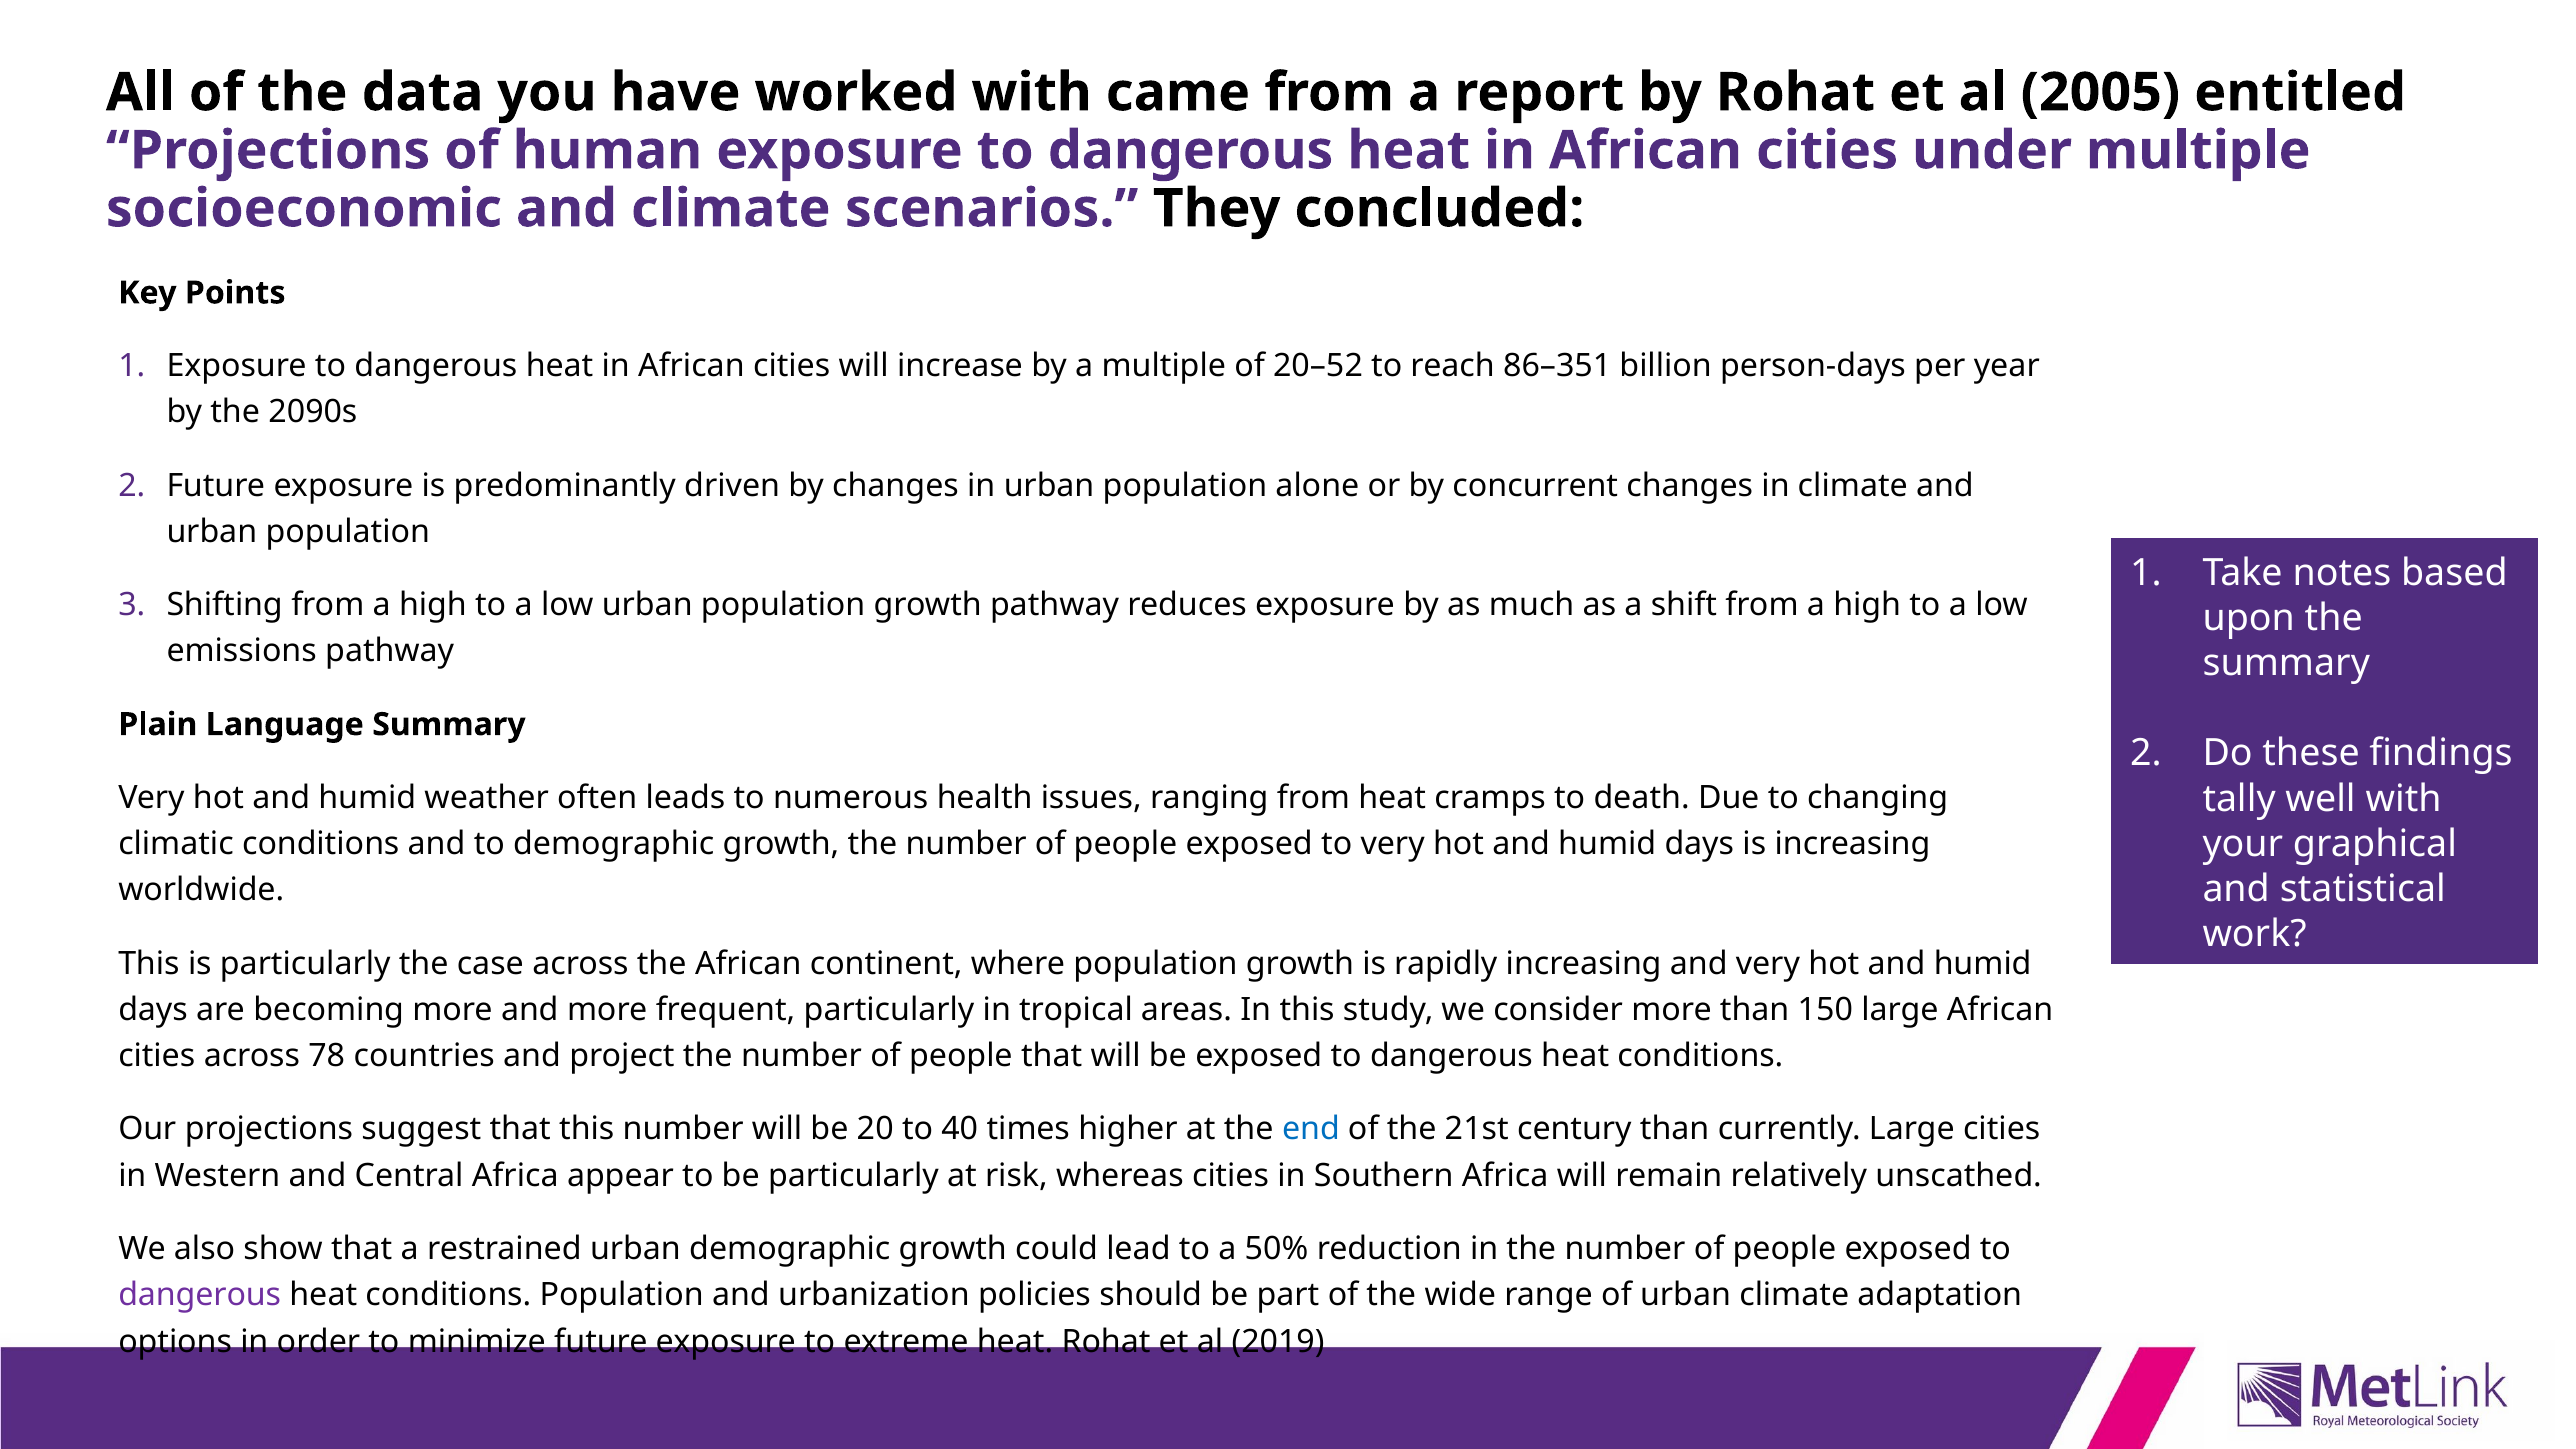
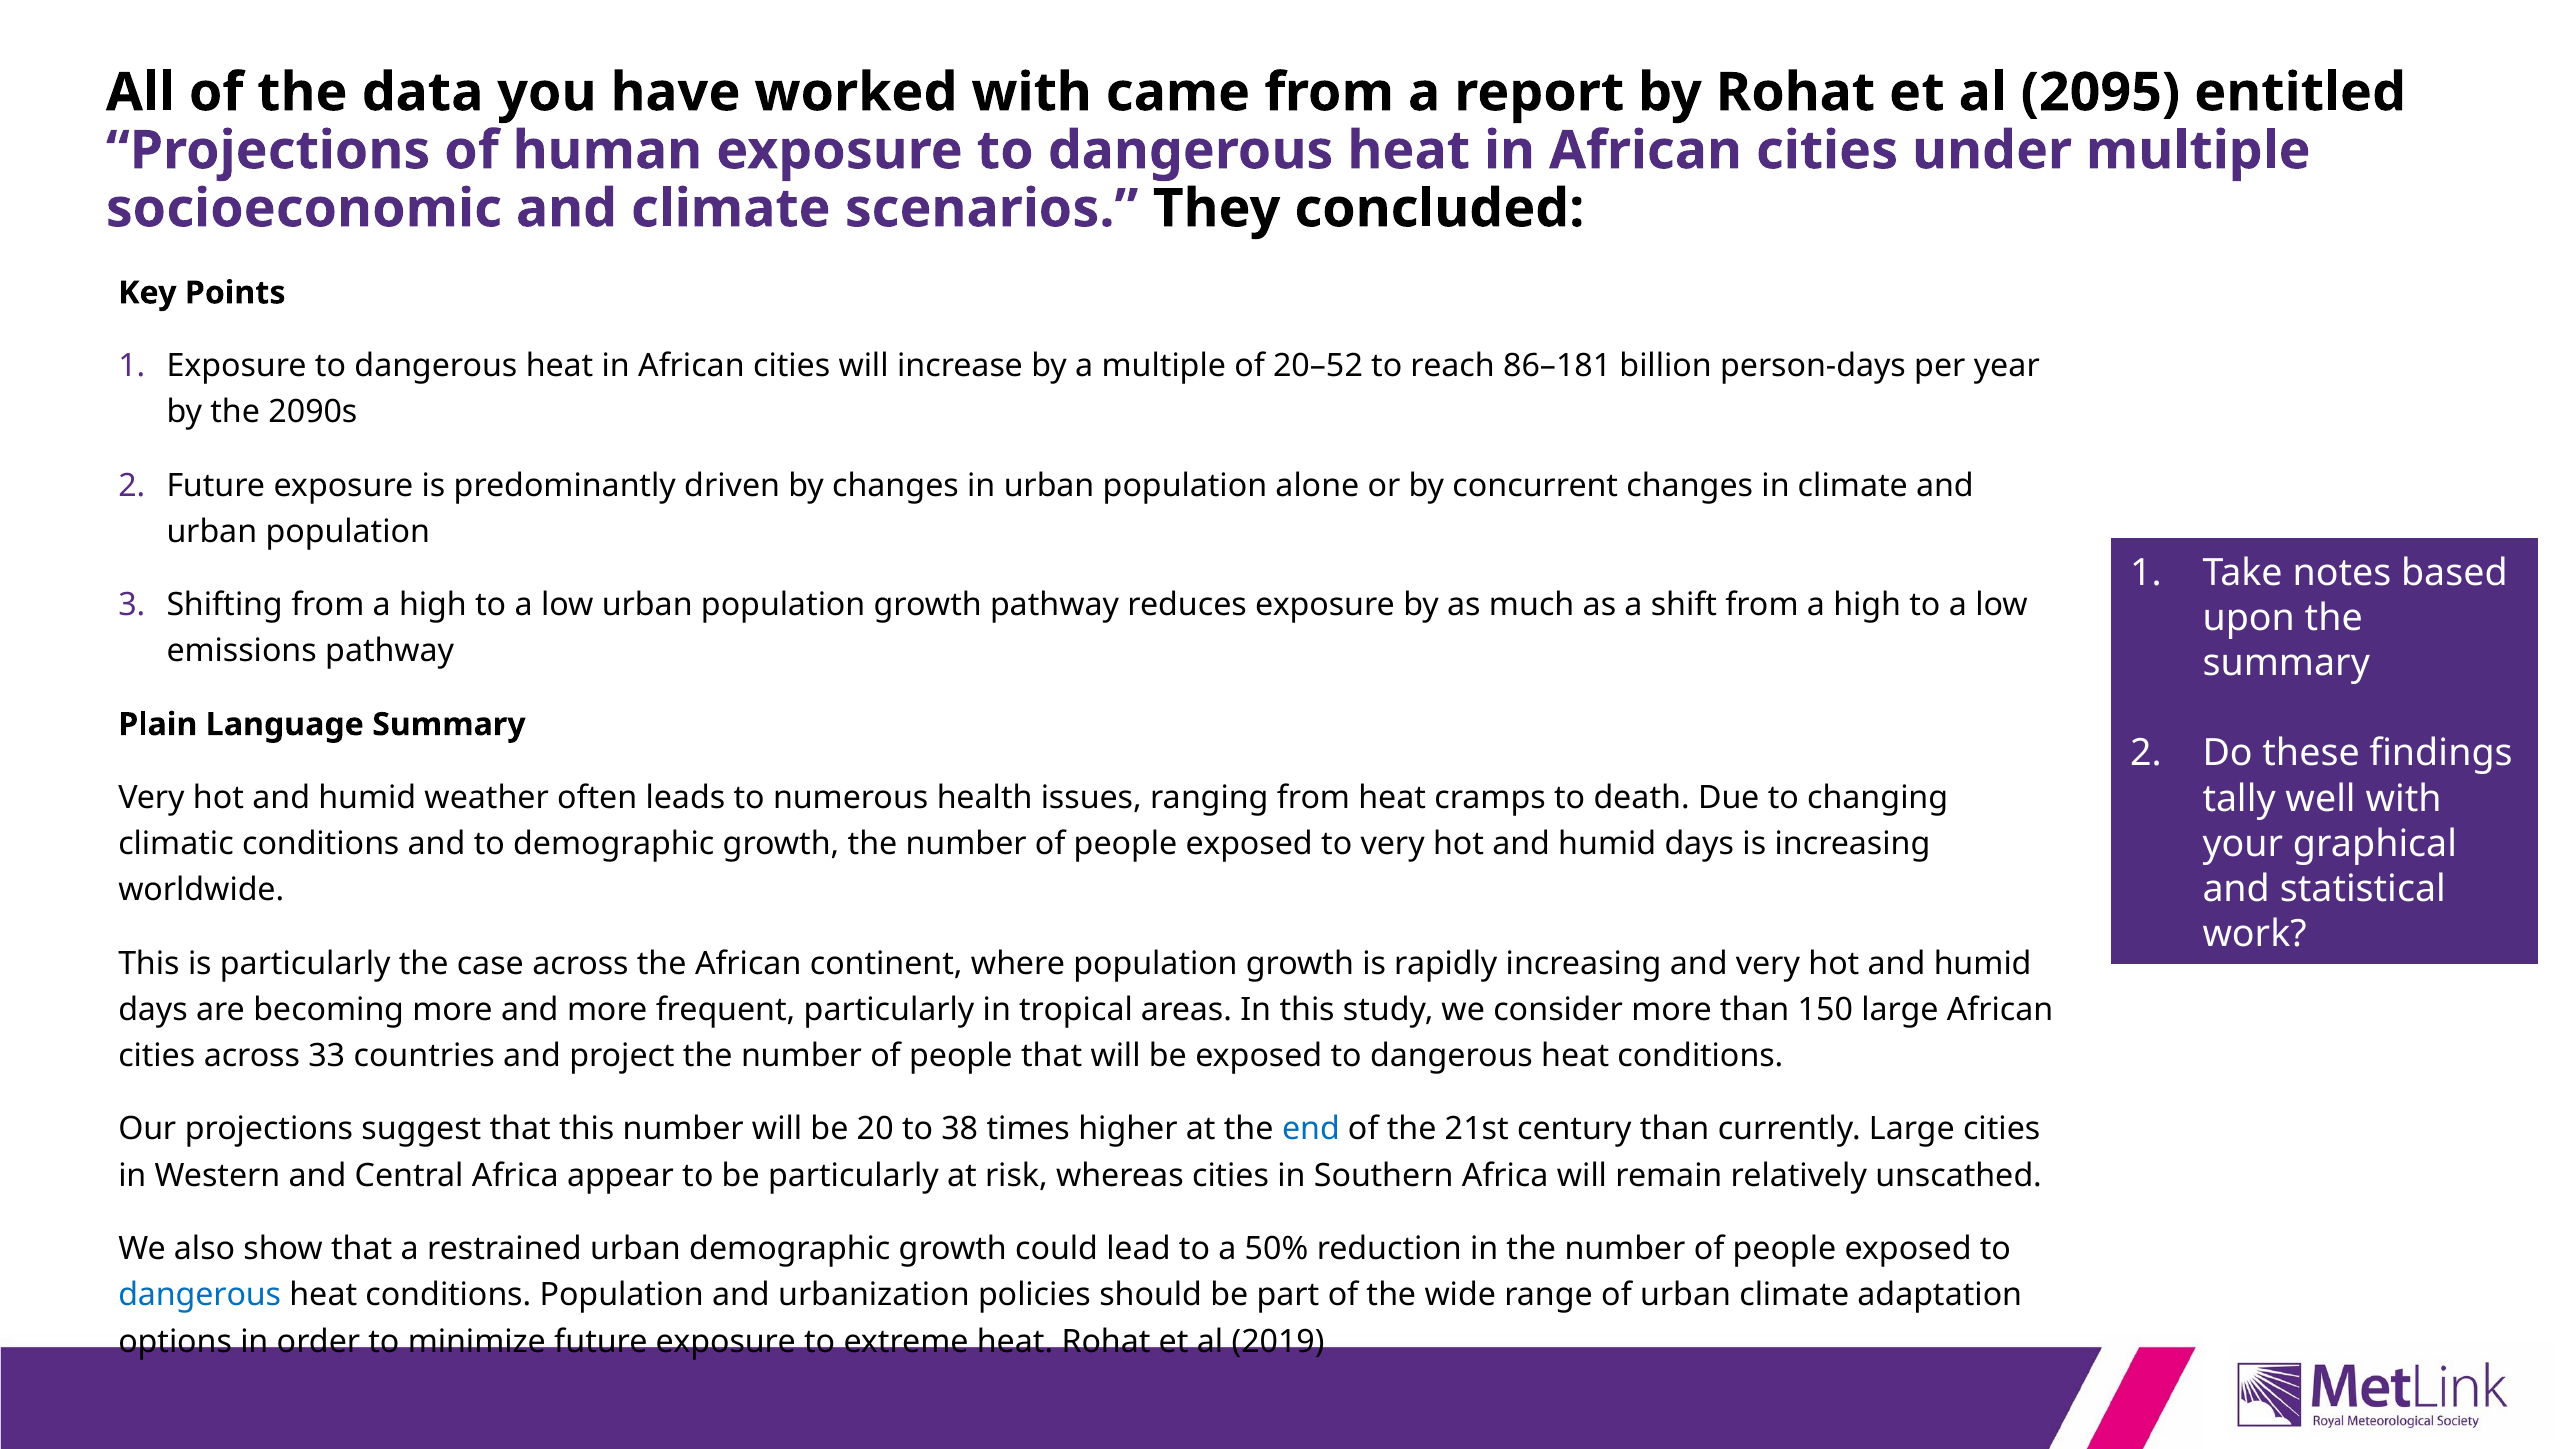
2005: 2005 -> 2095 (2100, 93)
86–351: 86–351 -> 86–181 (1557, 366)
78: 78 -> 33 (327, 1056)
40: 40 -> 38 (960, 1129)
dangerous colour: purple -> blue (200, 1295)
